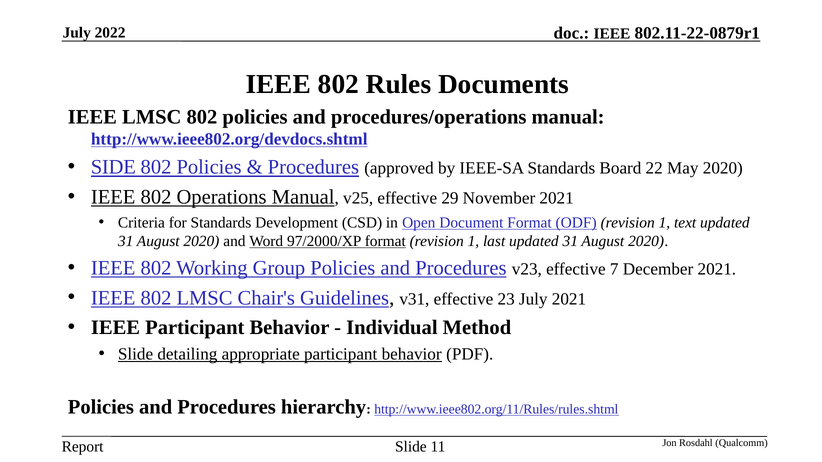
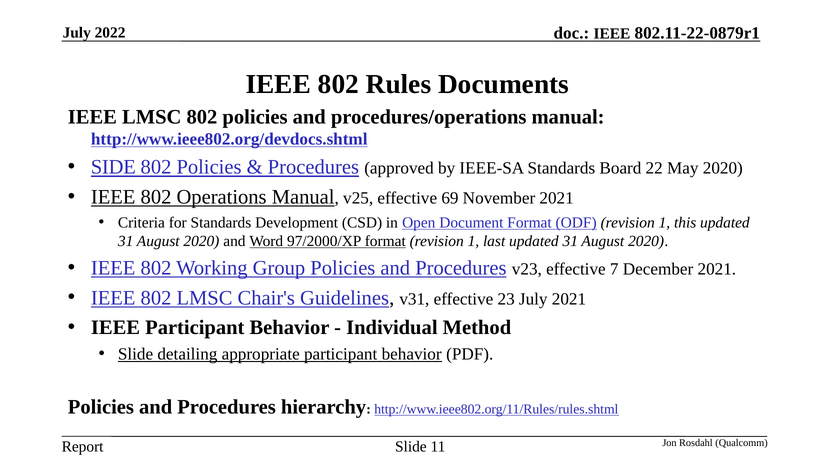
29: 29 -> 69 (450, 198)
text: text -> this (685, 223)
